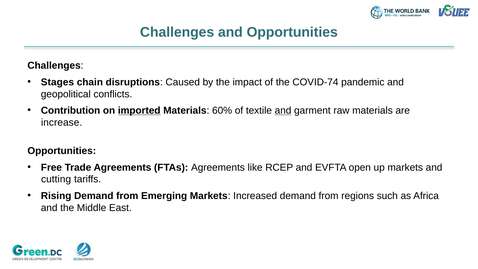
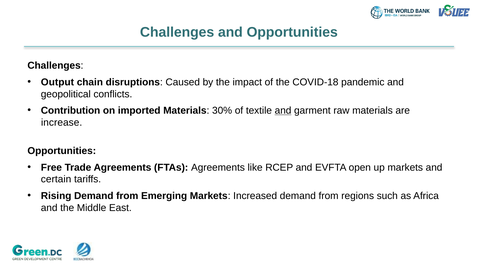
Stages: Stages -> Output (57, 82)
COVID-74: COVID-74 -> COVID-18 (315, 82)
imported underline: present -> none (139, 111)
60%: 60% -> 30% (222, 111)
cutting: cutting -> certain (56, 179)
